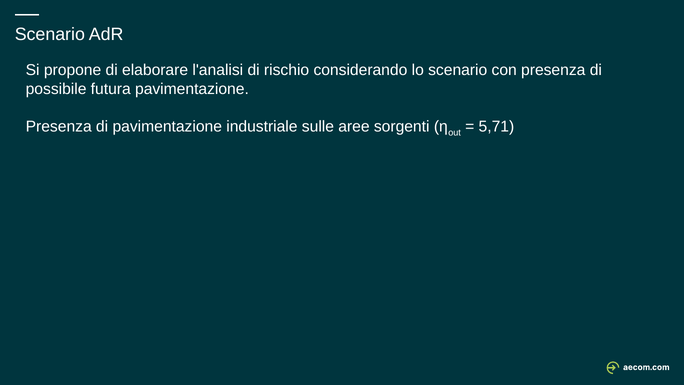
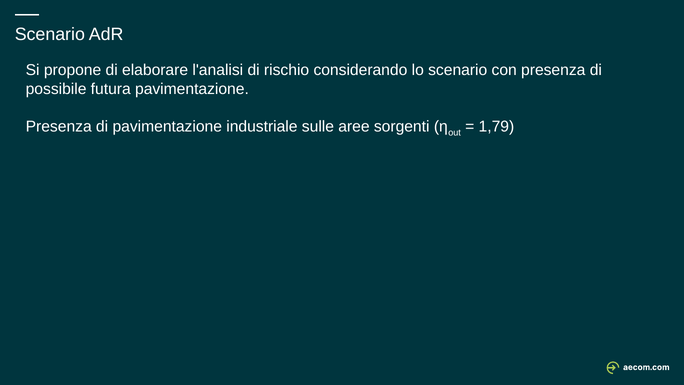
5,71: 5,71 -> 1,79 (496, 126)
